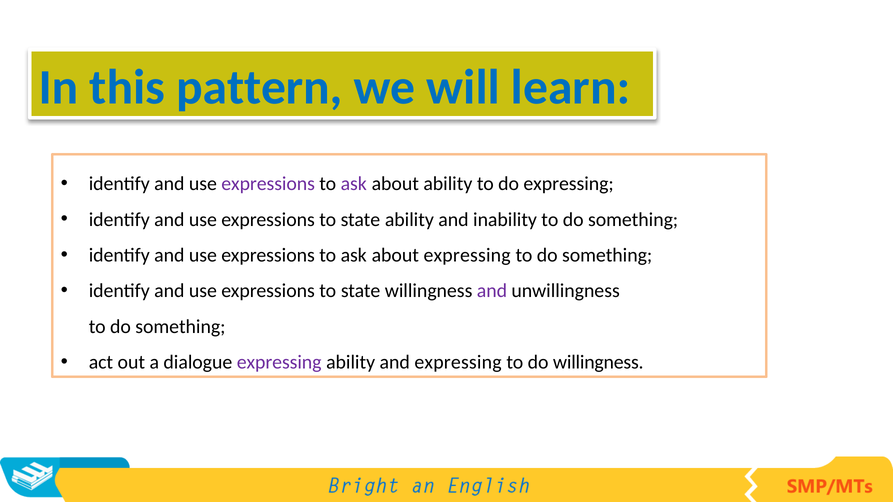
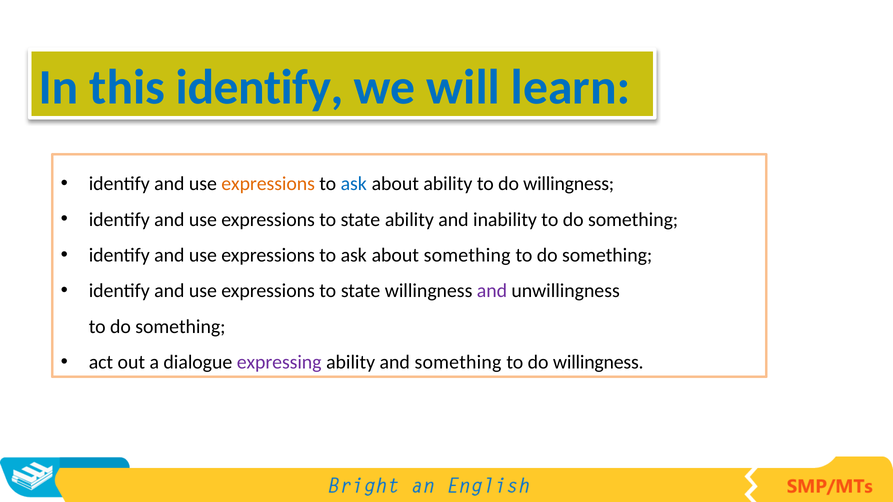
this pattern: pattern -> identify (260, 87)
expressions colour: purple -> orange (268, 184)
ask colour: purple -> blue (354, 184)
ability to do expressing: expressing -> willingness (569, 184)
about expressing: expressing -> something (467, 255)
and expressing: expressing -> something (458, 362)
